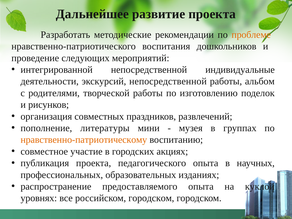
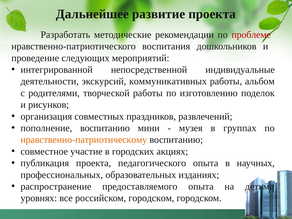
проблеме colour: orange -> red (251, 35)
экскурсий непосредственной: непосредственной -> коммуникативных (168, 81)
пополнение литературы: литературы -> воспитанию (105, 128)
куклой: куклой -> детьми (260, 187)
